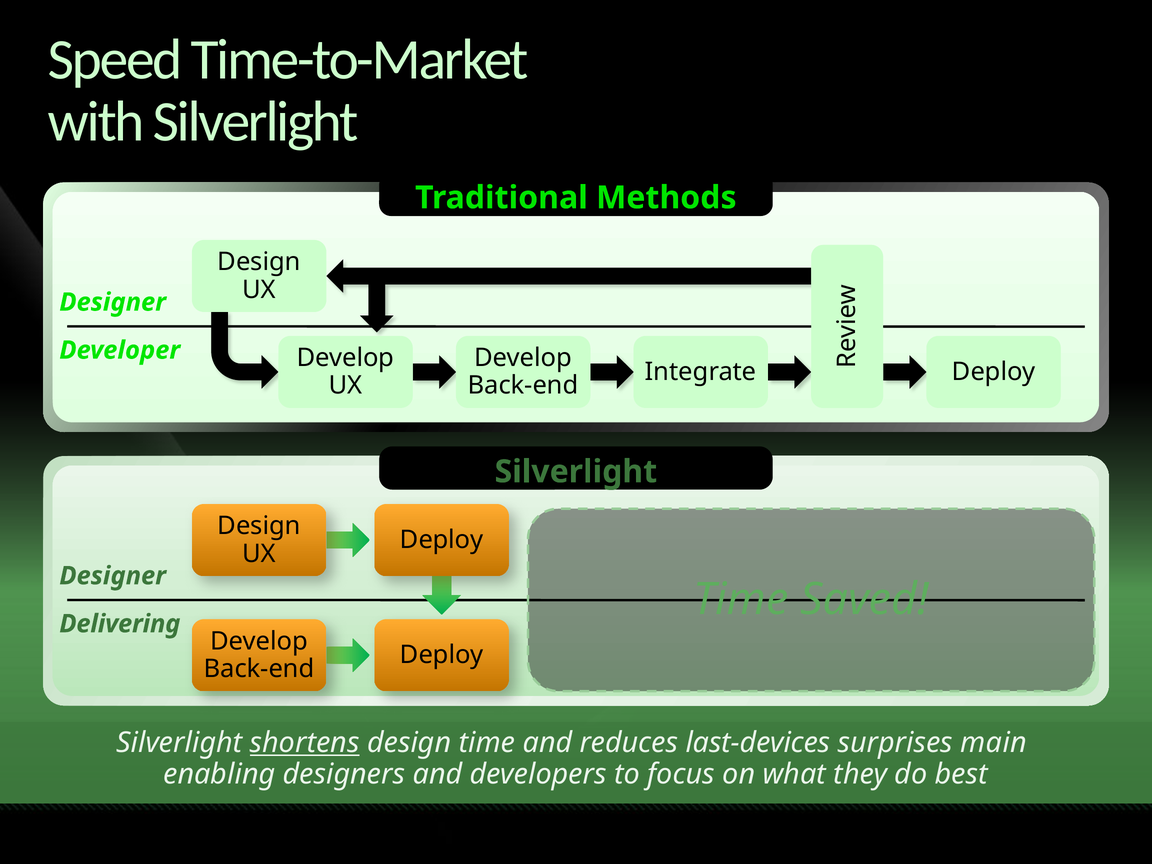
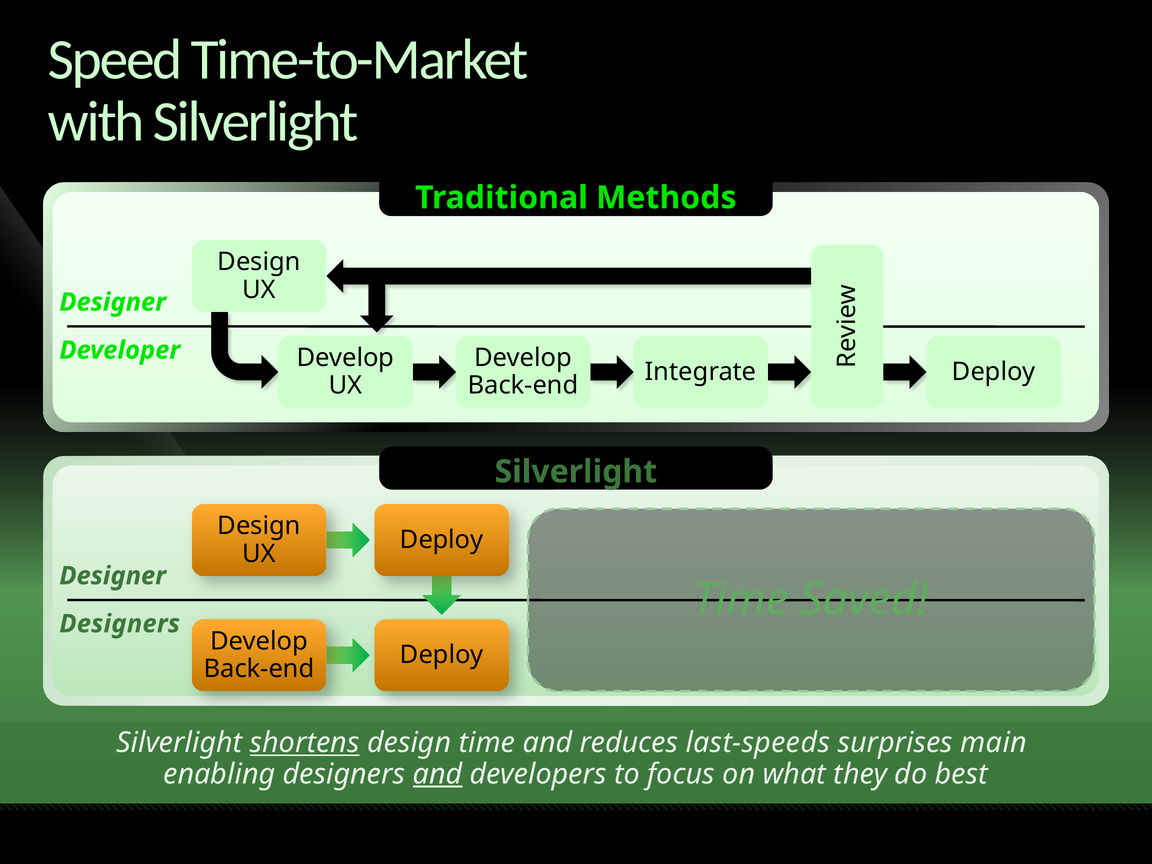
Delivering: Delivering -> Designers (120, 624)
last-devices: last-devices -> last-speeds (758, 743)
and underline: none -> present (438, 774)
